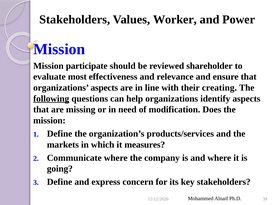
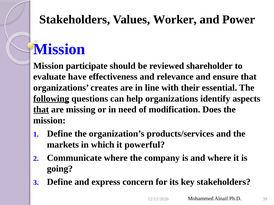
most: most -> have (77, 77)
organizations aspects: aspects -> creates (104, 88)
creating: creating -> essential (219, 88)
that underline: none -> present (41, 110)
measures: measures -> powerful (145, 145)
